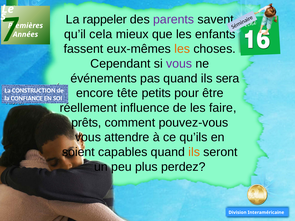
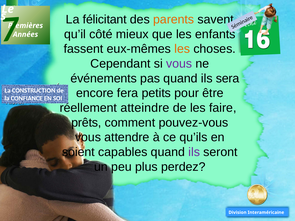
rappeler: rappeler -> félicitant (105, 19)
parents colour: purple -> orange (174, 19)
cela: cela -> côté (101, 34)
tête: tête -> fera (128, 93)
influence: influence -> atteindre (145, 108)
ils colour: orange -> purple (194, 152)
